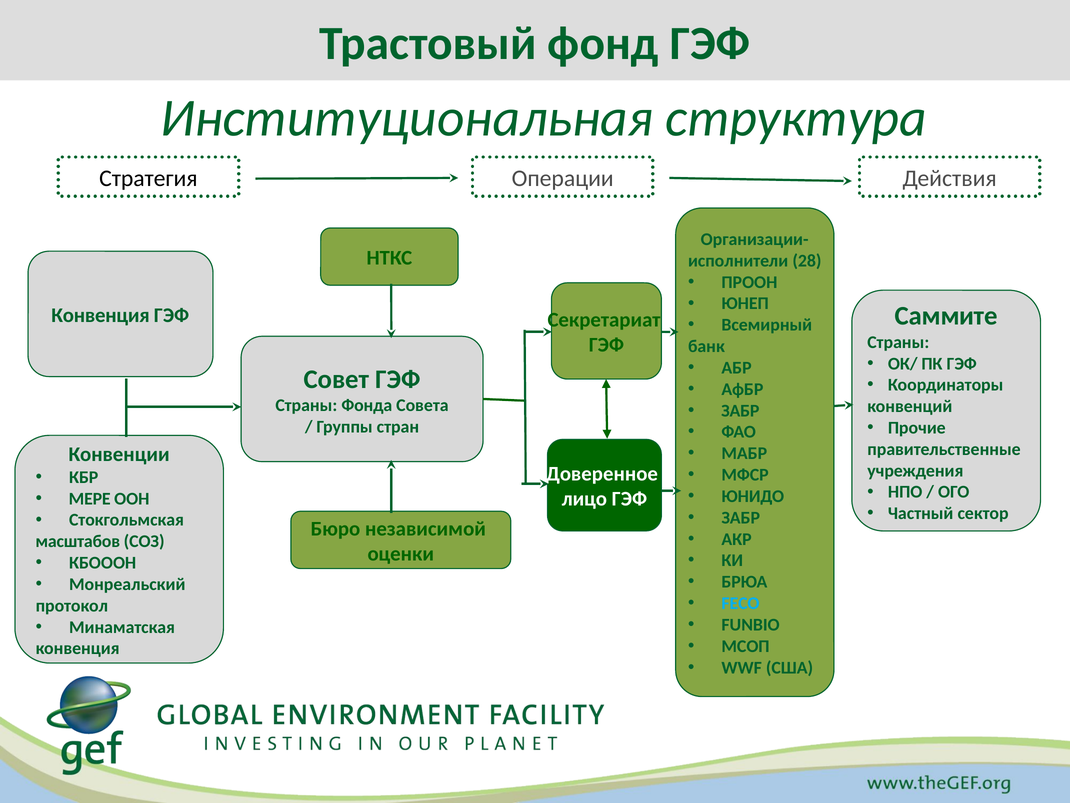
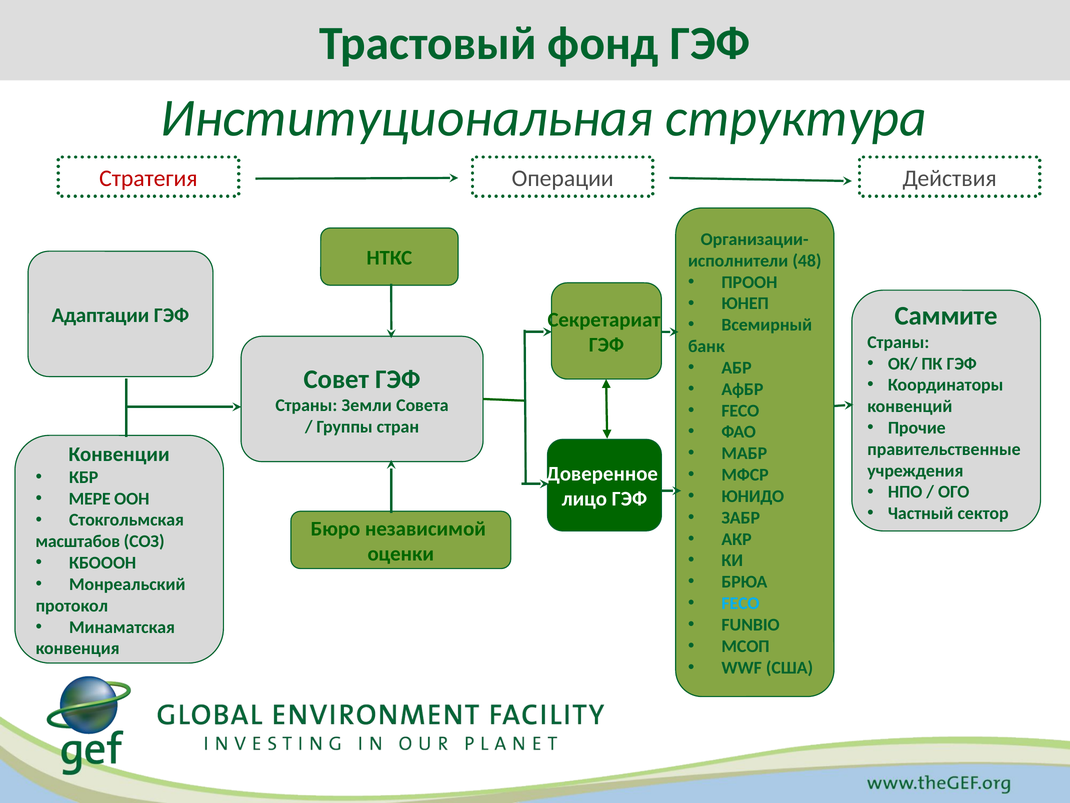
Стратегия colour: black -> red (148, 178)
28: 28 -> 48 (807, 261)
Конвенция: Конвенция -> Адаптации (100, 315)
Фонда: Фонда -> Земли (367, 405)
ЗАБР: ЗАБР -> FECO (740, 410)
